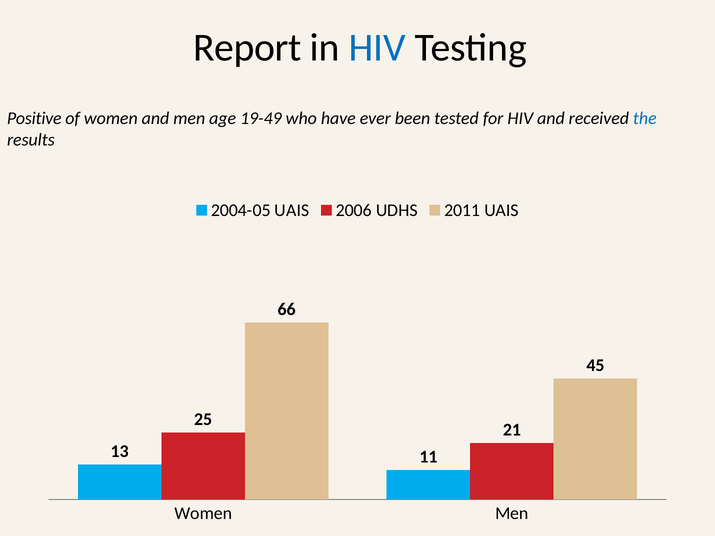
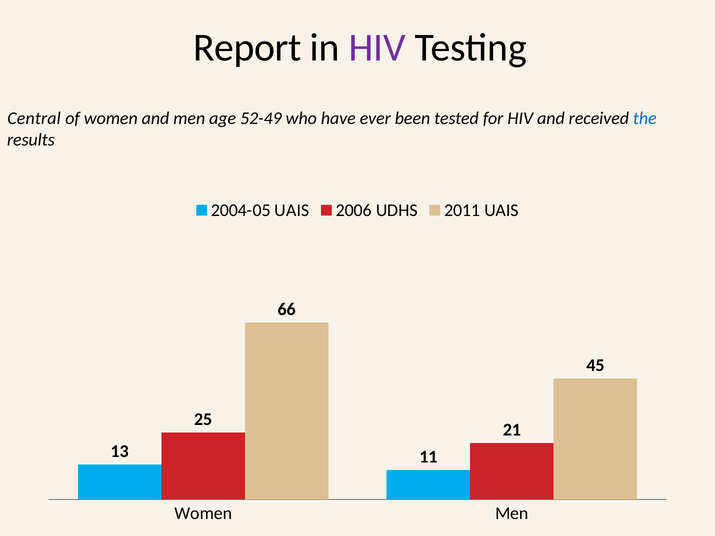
HIV colour: blue -> purple (377, 48)
Positive: Positive -> Central (34, 119)
19-49: 19-49 -> 52-49 (261, 119)
